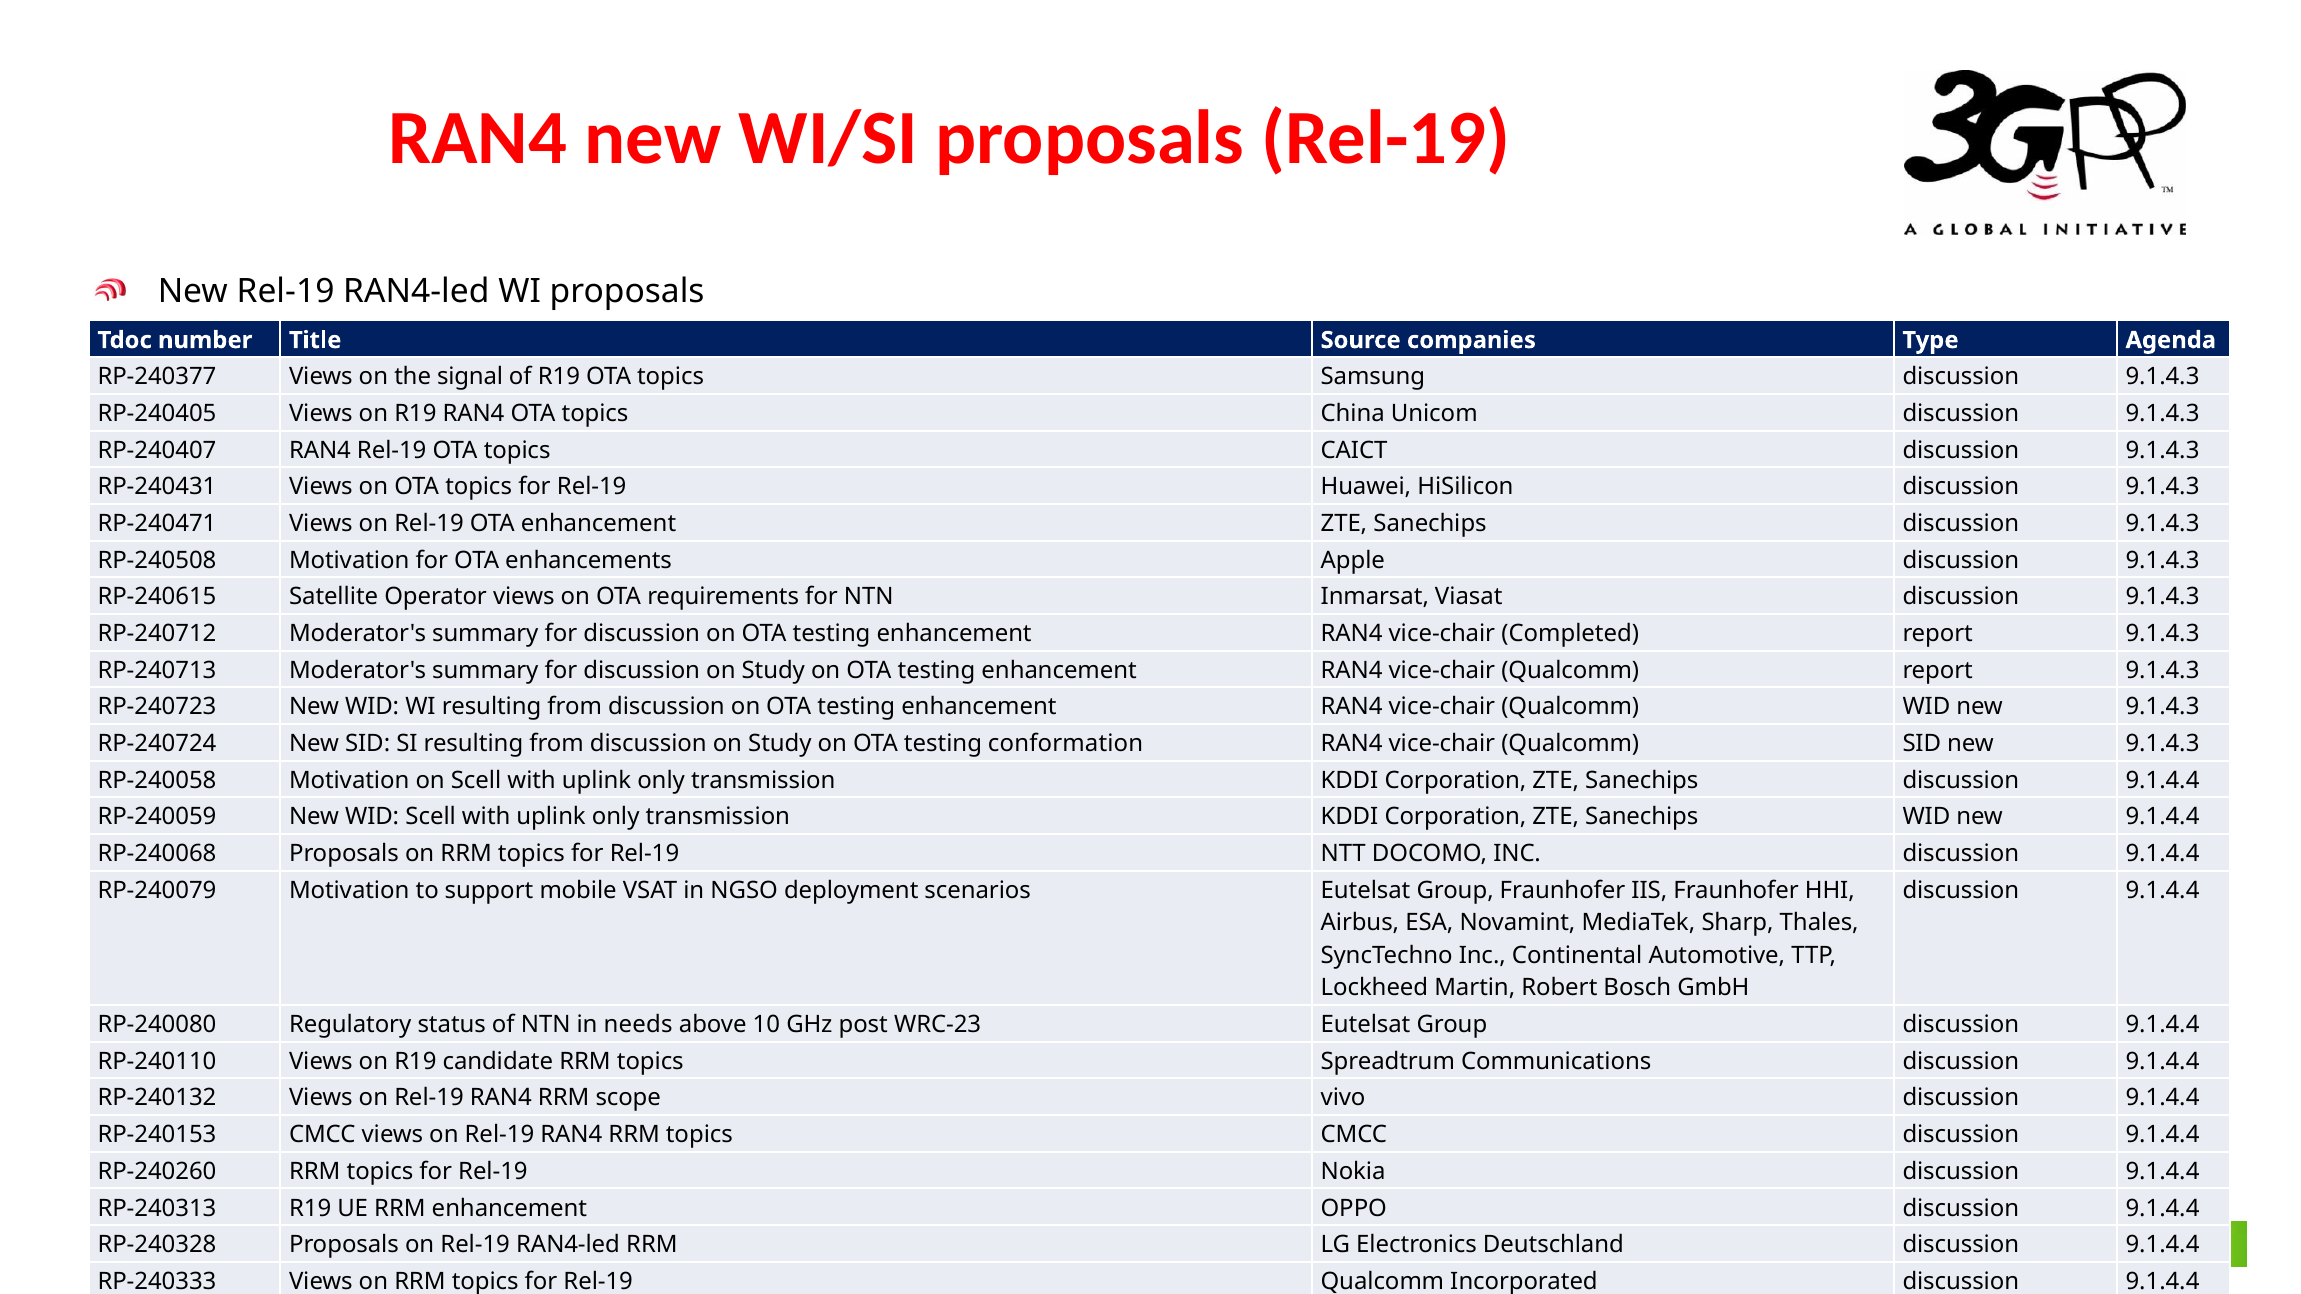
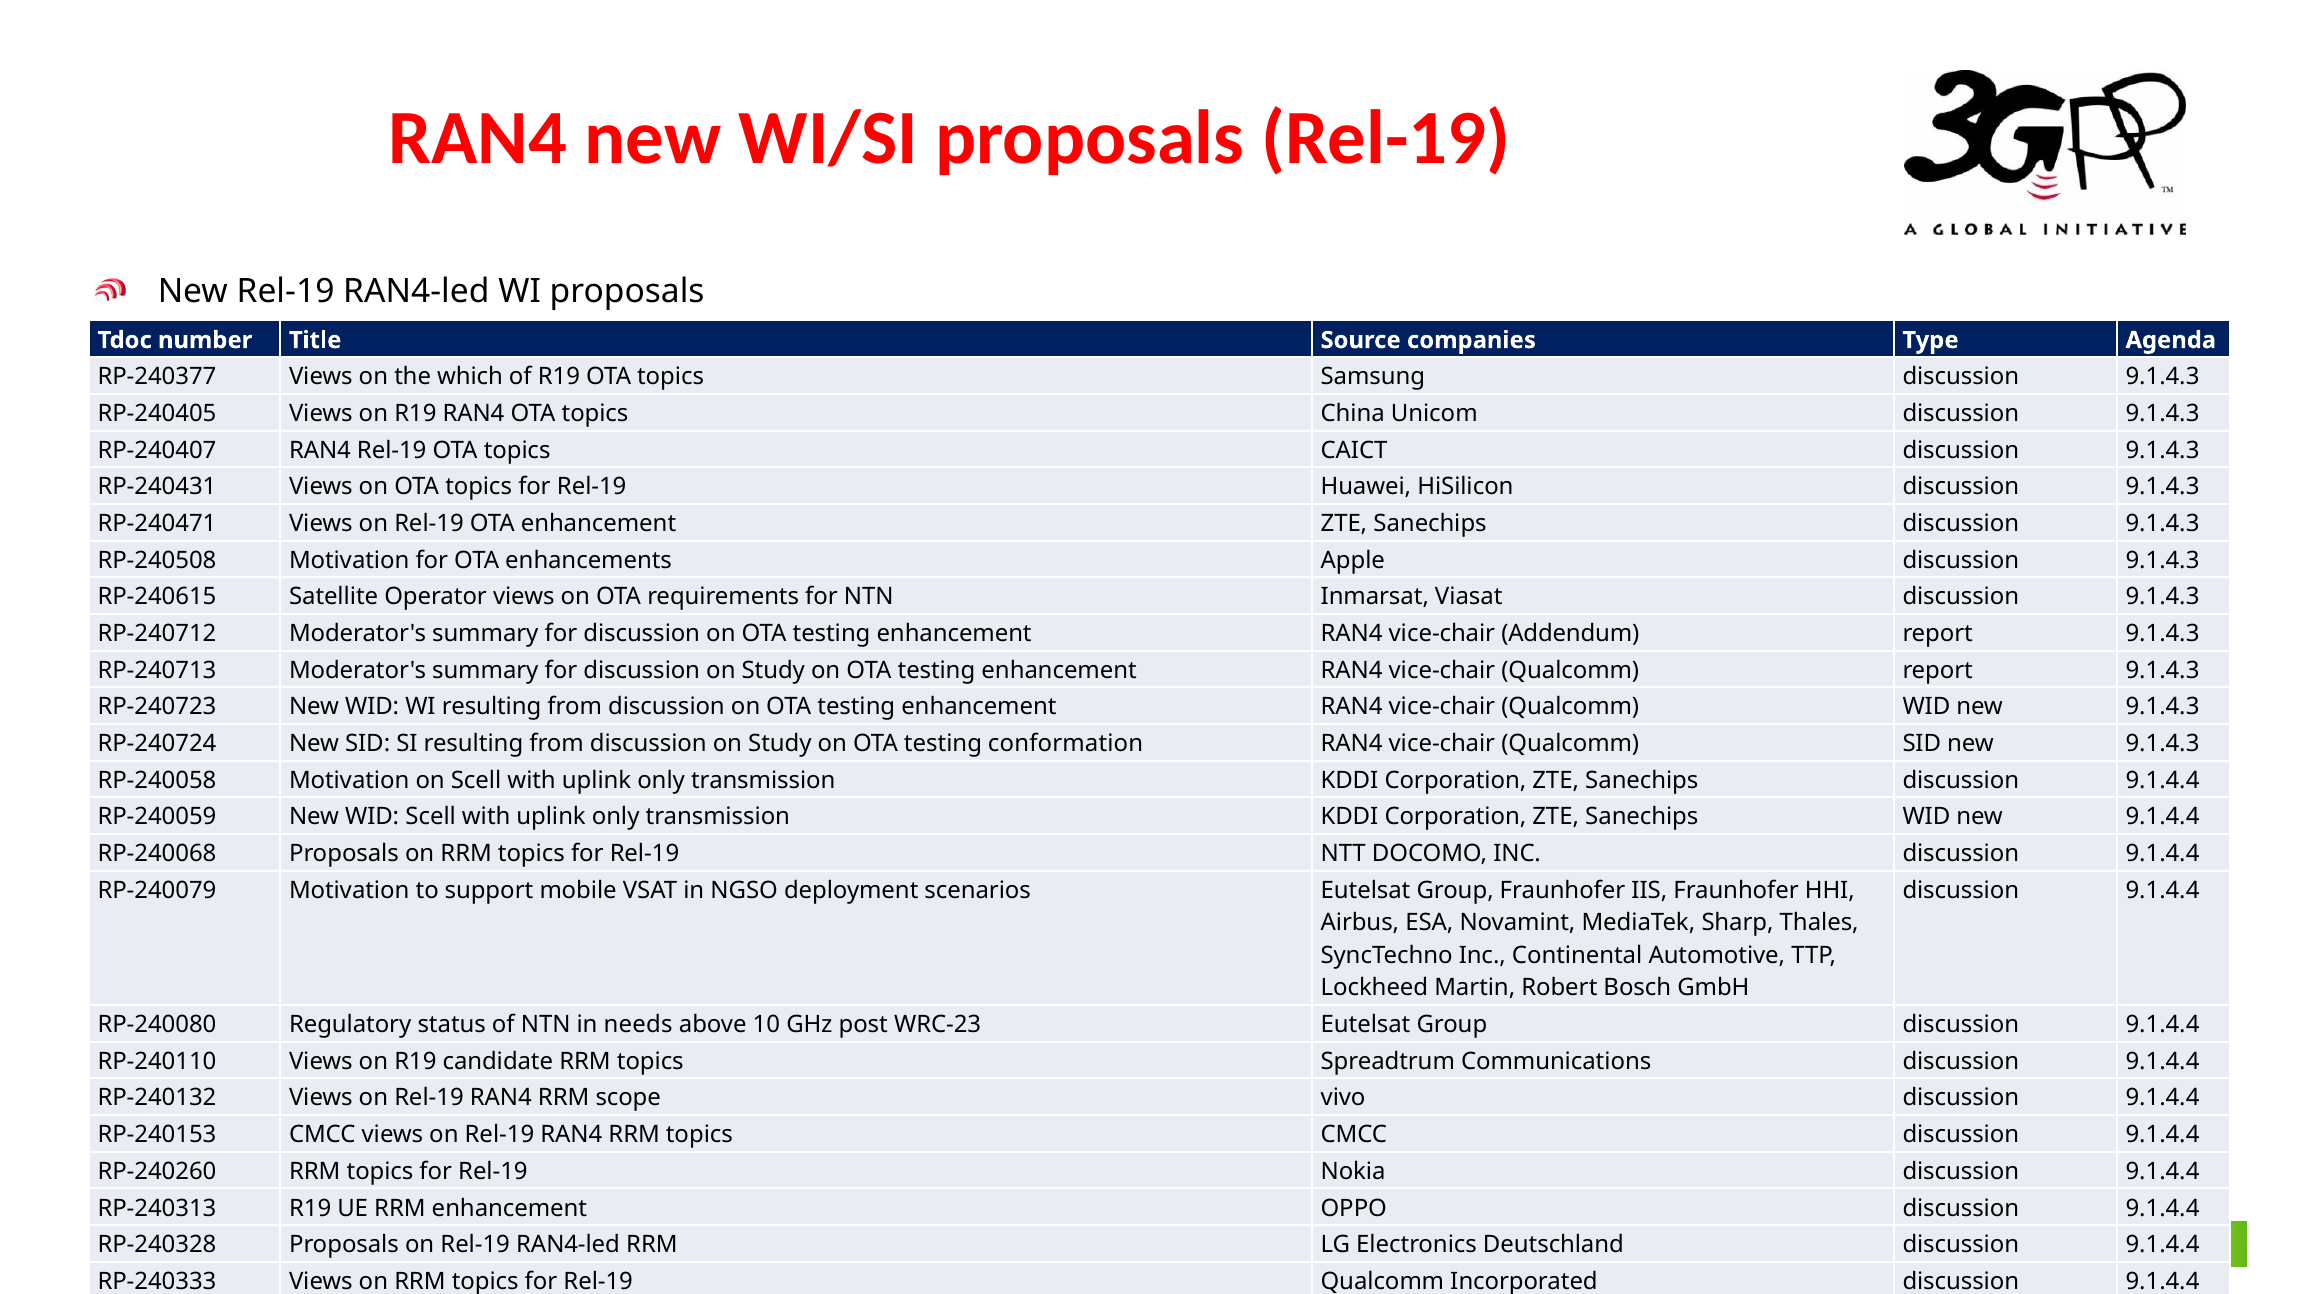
signal: signal -> which (470, 377)
Completed: Completed -> Addendum (1570, 634)
